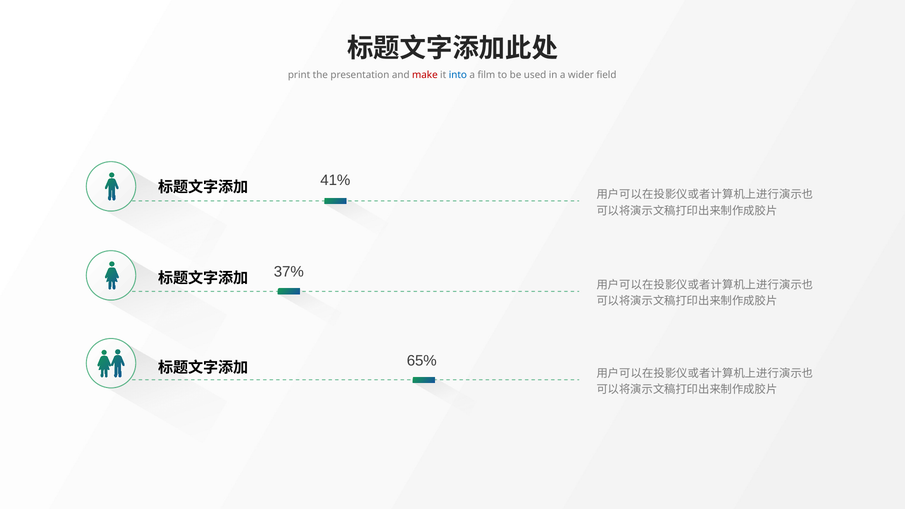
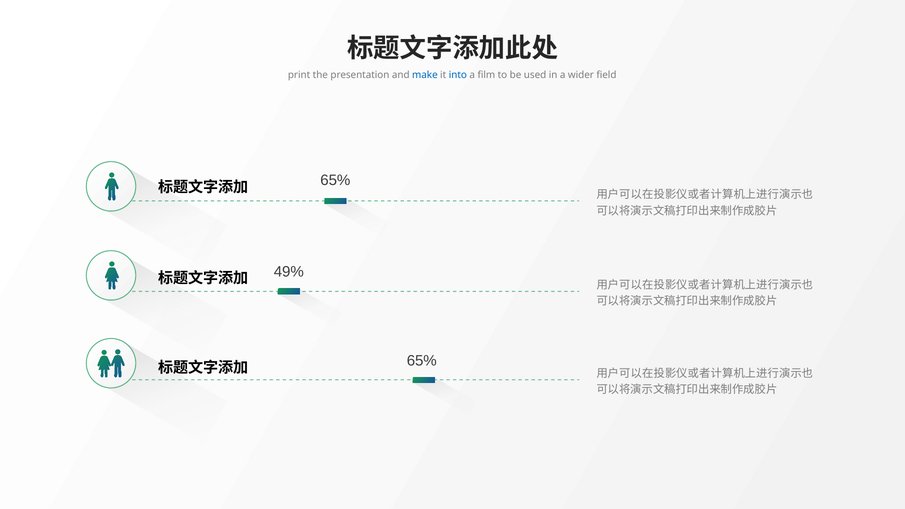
make colour: red -> blue (425, 75)
41%: 41% -> 65% (335, 180)
37%: 37% -> 49% (289, 272)
